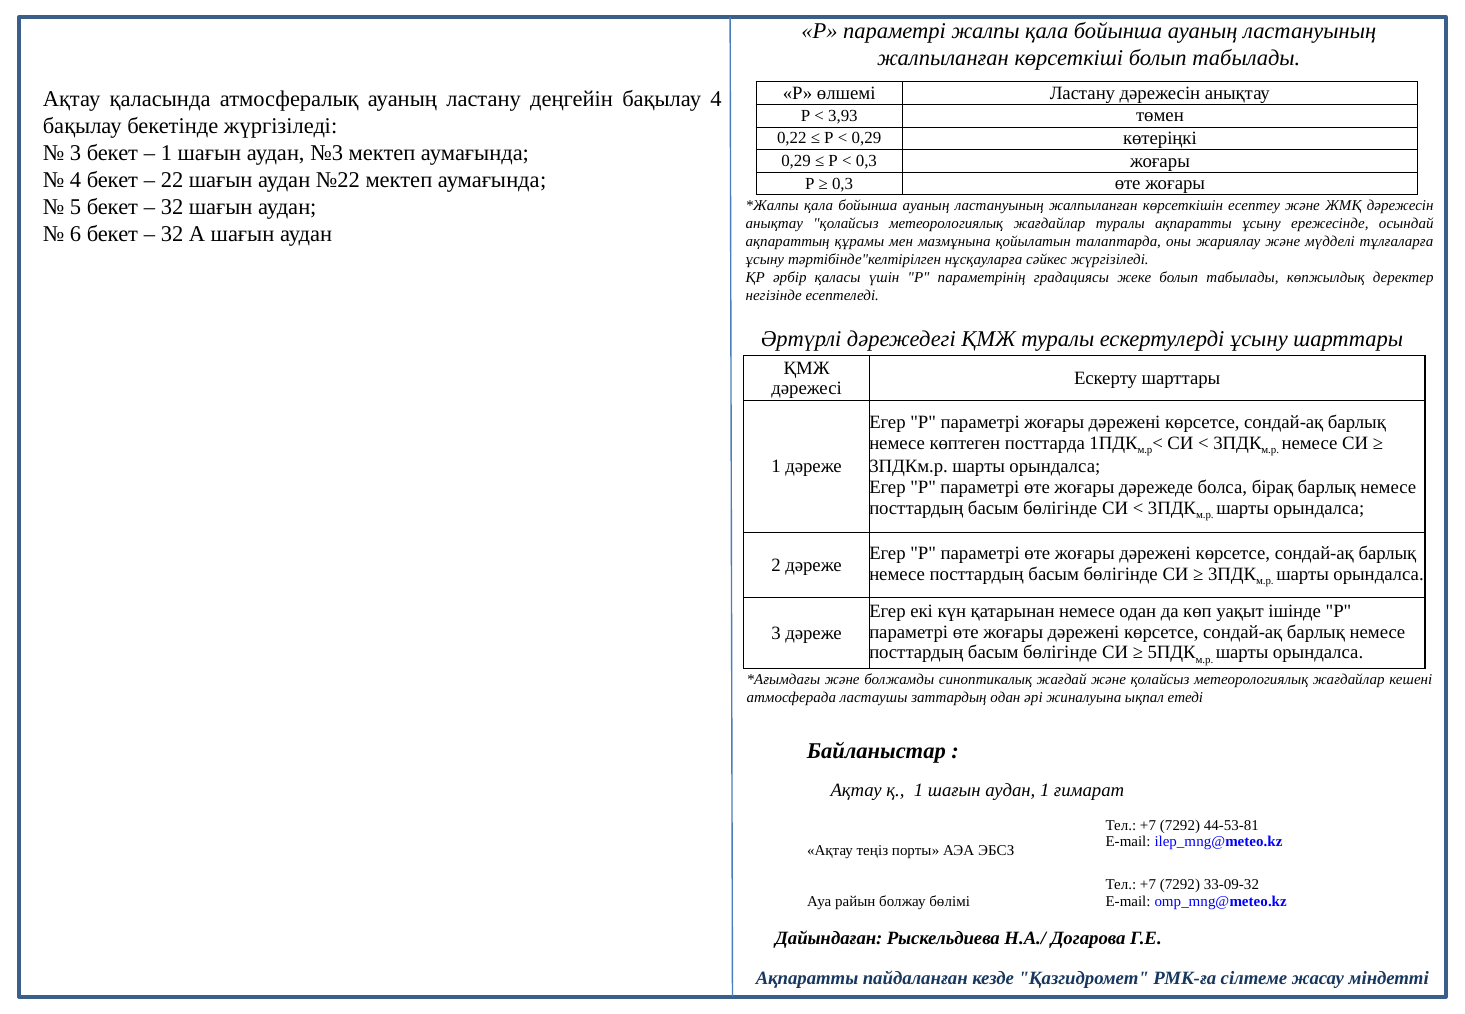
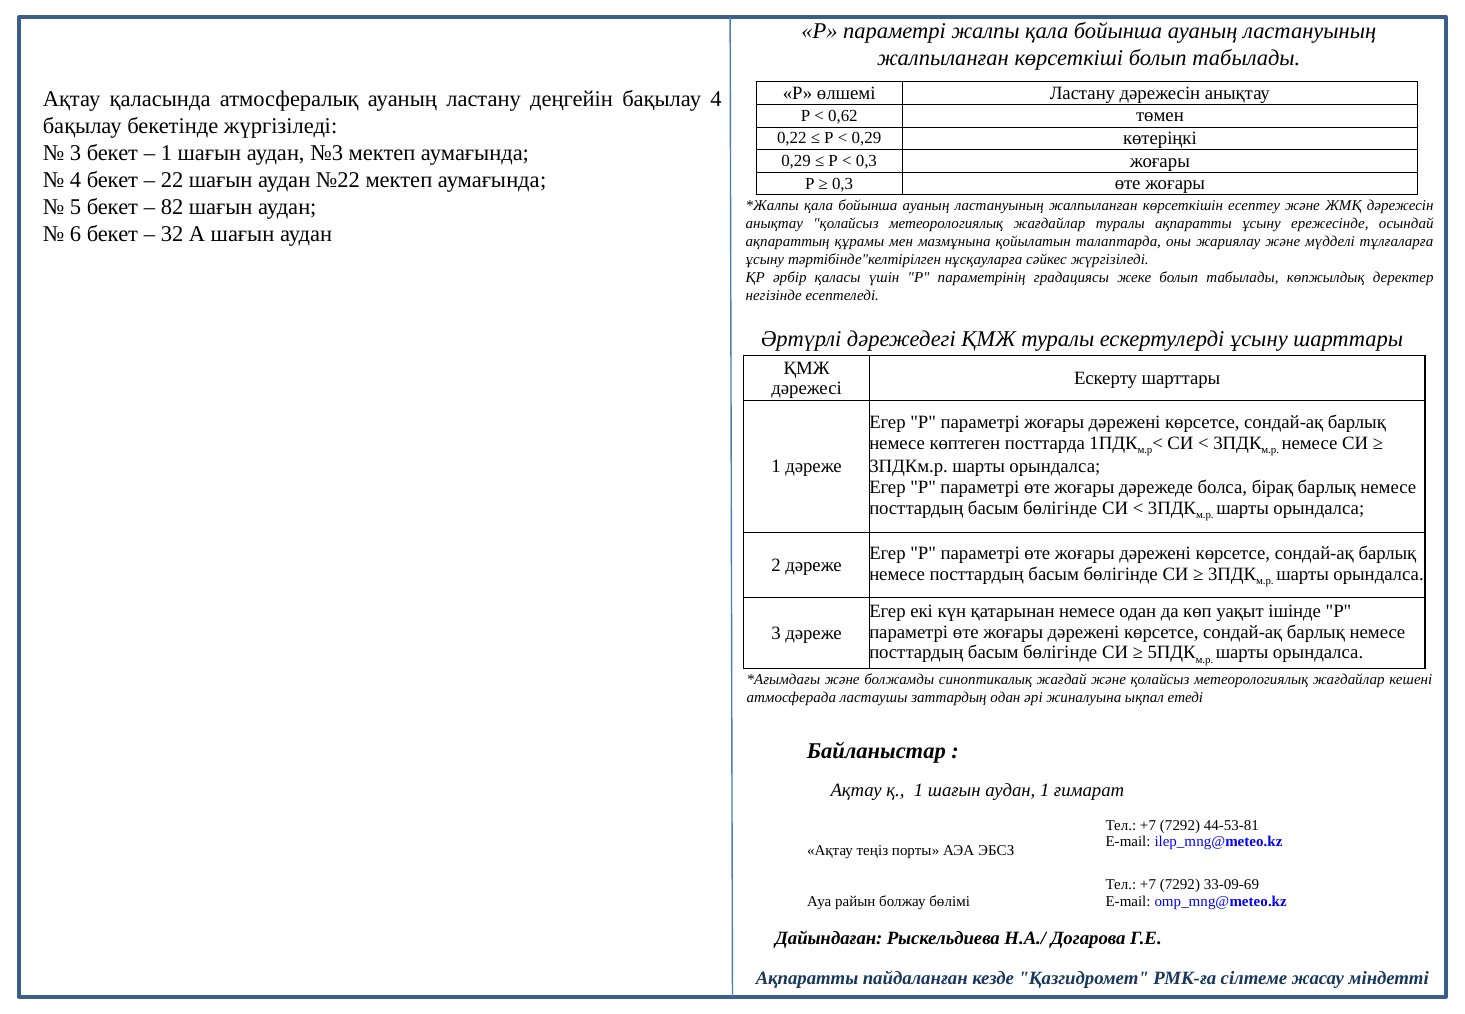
3,93: 3,93 -> 0,62 (843, 116)
32: 32 -> 82 (172, 207)
33-09-32: 33-09-32 -> 33-09-69 (1231, 885)
